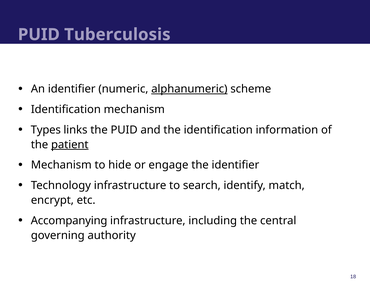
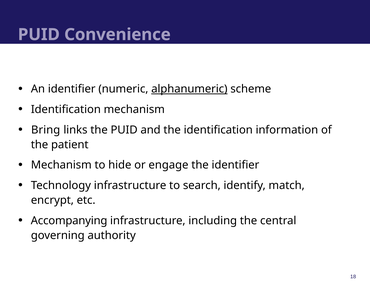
Tuberculosis: Tuberculosis -> Convenience (117, 35)
Types: Types -> Bring (46, 130)
patient underline: present -> none (70, 145)
